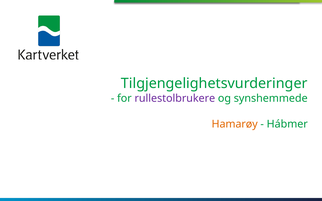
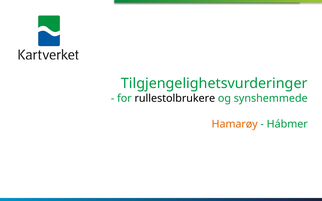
rullestolbrukere colour: purple -> black (175, 98)
